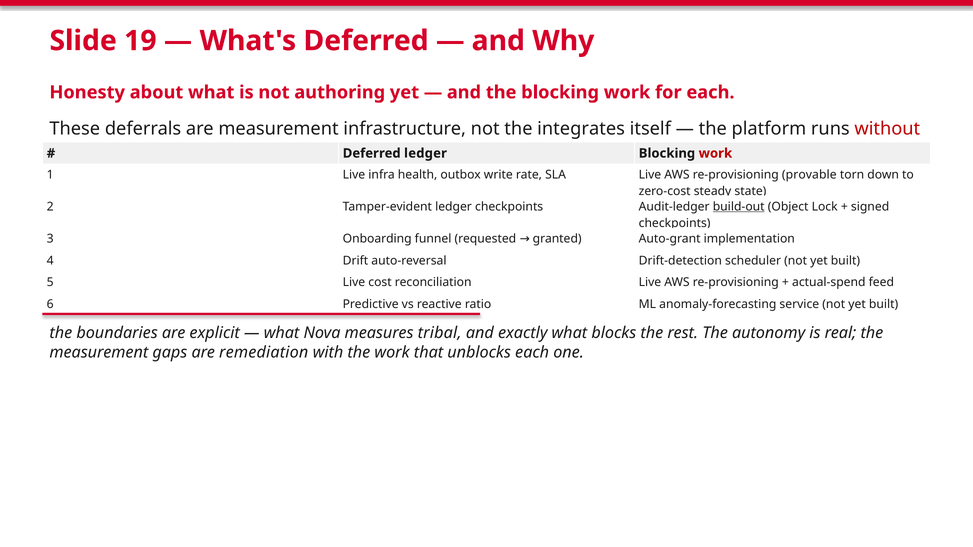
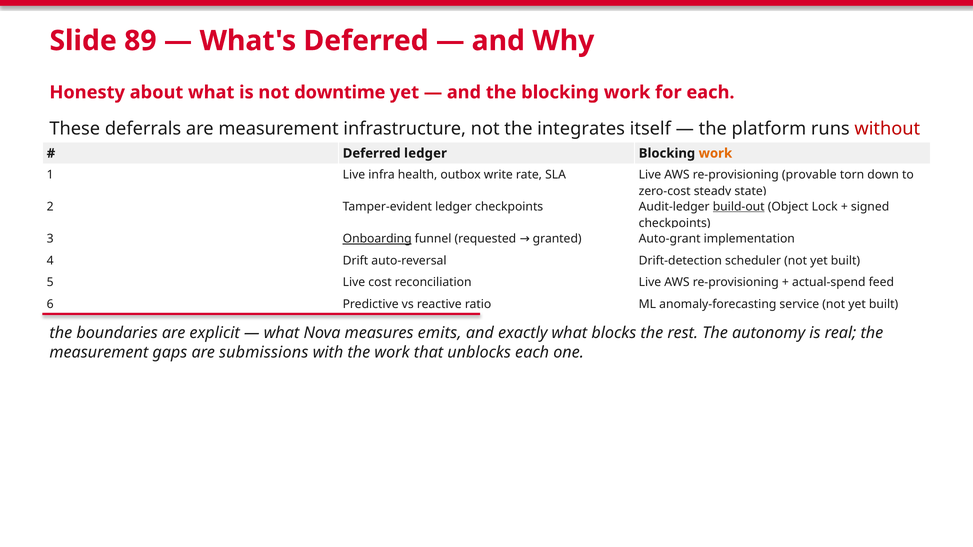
19: 19 -> 89 (140, 41)
authoring: authoring -> downtime (340, 92)
work colour: red -> orange (715, 153)
Onboarding underline: none -> present (377, 239)
tribal: tribal -> emits (440, 333)
remediation: remediation -> submissions (264, 353)
